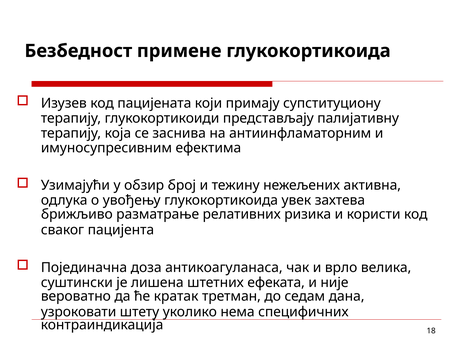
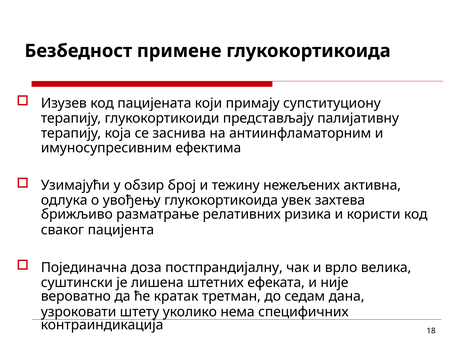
антикоагуланаса: антикоагуланаса -> постпрандијалну (224, 267)
